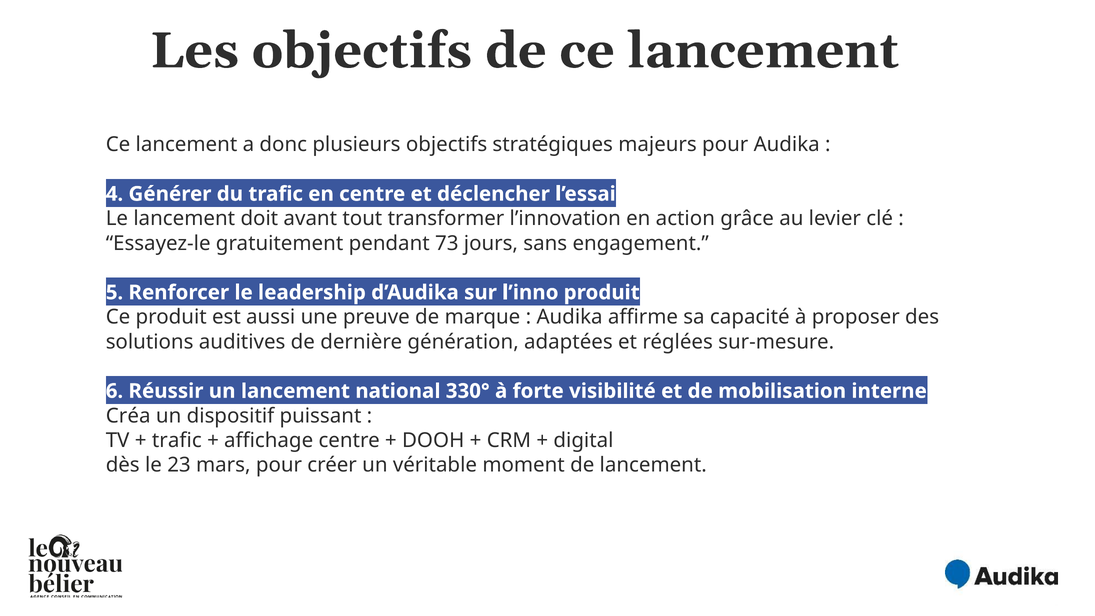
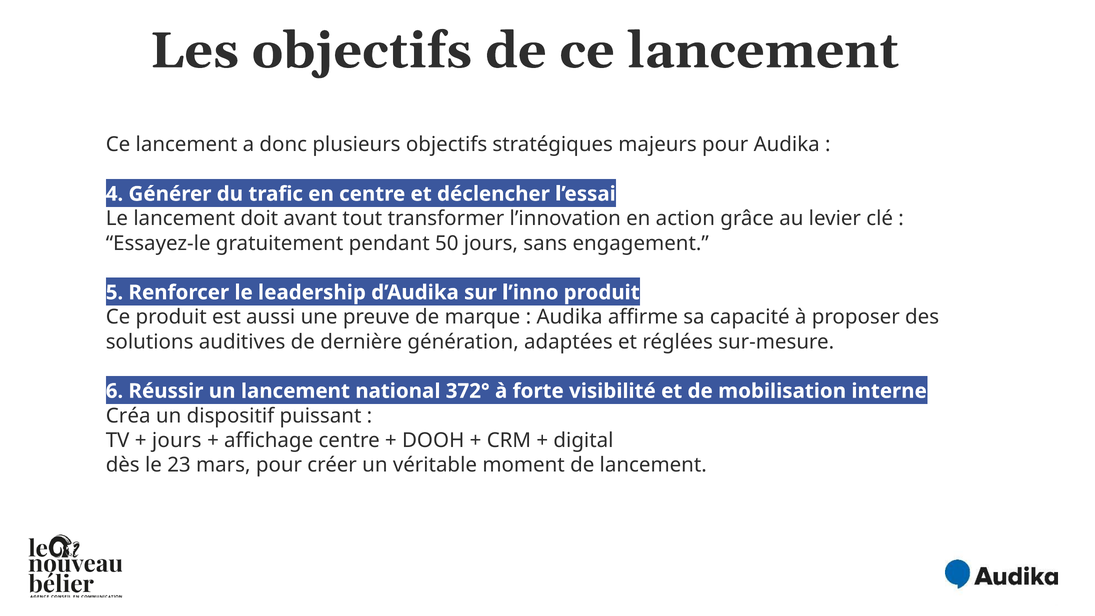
73: 73 -> 50 (447, 243)
330°: 330° -> 372° (468, 391)
trafic: trafic -> jours (177, 440)
